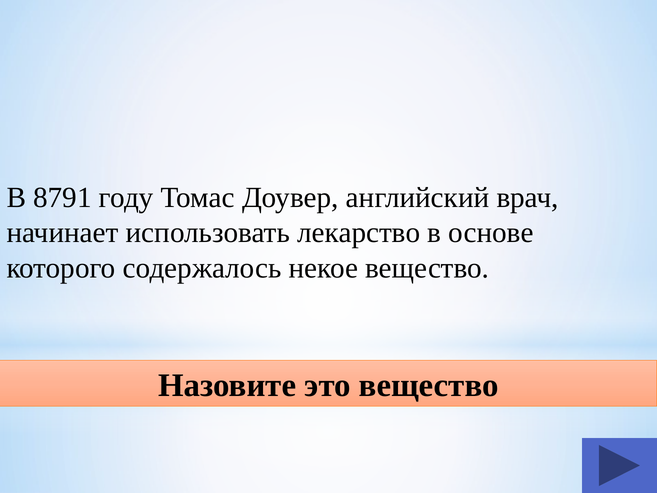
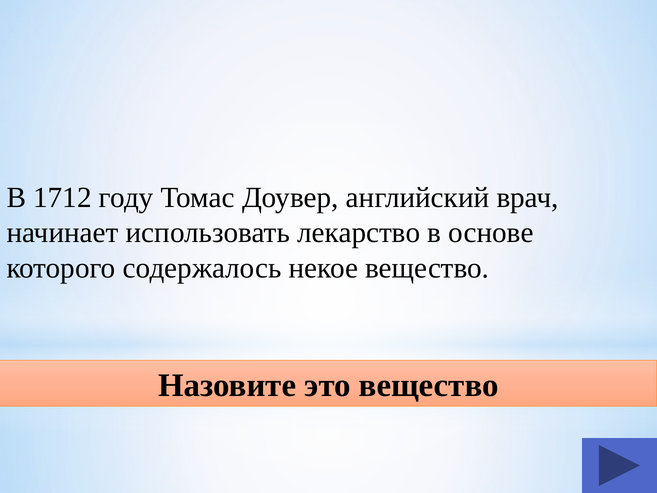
8791: 8791 -> 1712 (62, 198)
